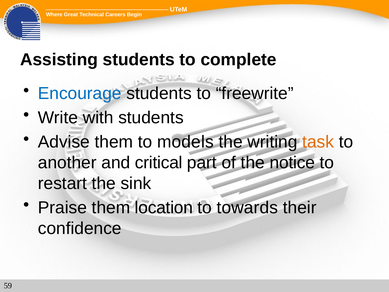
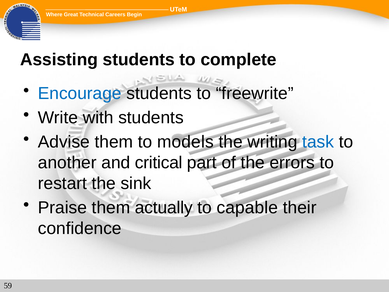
task colour: orange -> blue (318, 142)
notice: notice -> errors (292, 162)
location: location -> actually (164, 207)
towards: towards -> capable (247, 207)
